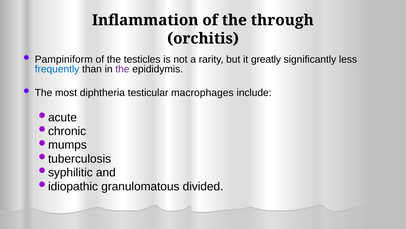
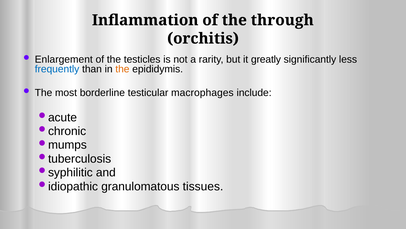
Pampiniform: Pampiniform -> Enlargement (64, 59)
the colour: purple -> orange (122, 69)
diphtheria: diphtheria -> borderline (102, 93)
divided: divided -> tissues (203, 186)
